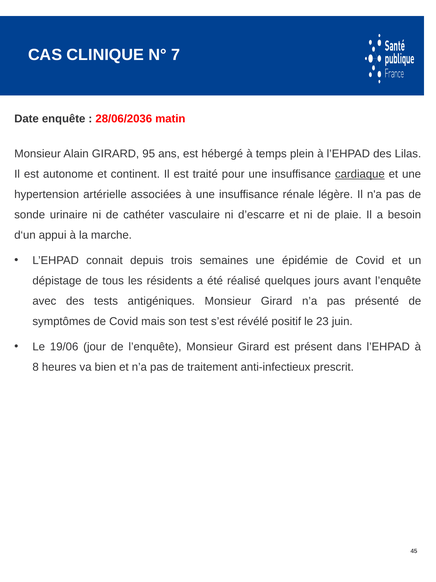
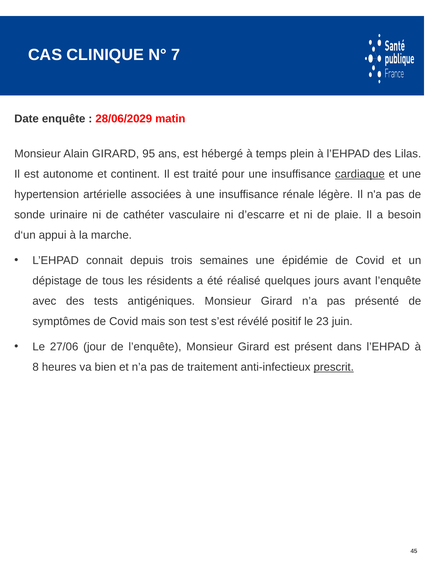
28/06/2036: 28/06/2036 -> 28/06/2029 (124, 119)
19/06: 19/06 -> 27/06 (64, 346)
prescrit underline: none -> present (334, 367)
